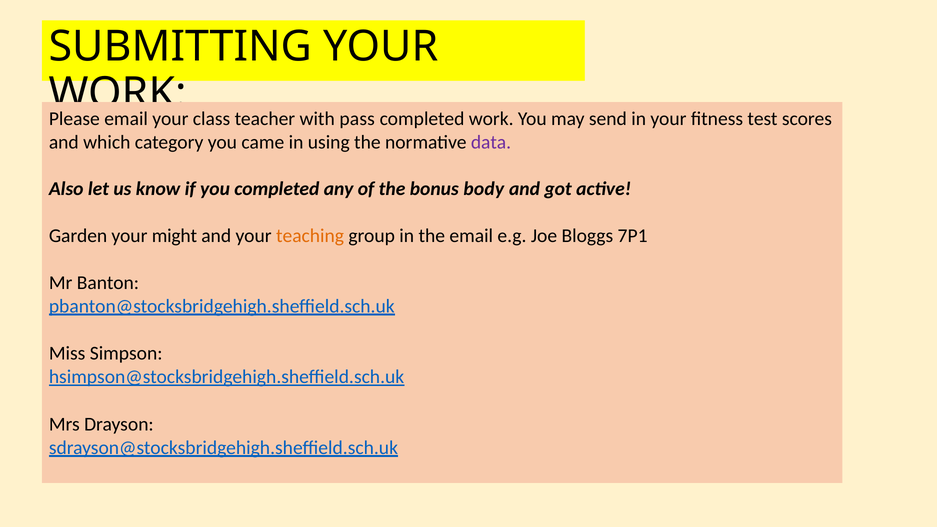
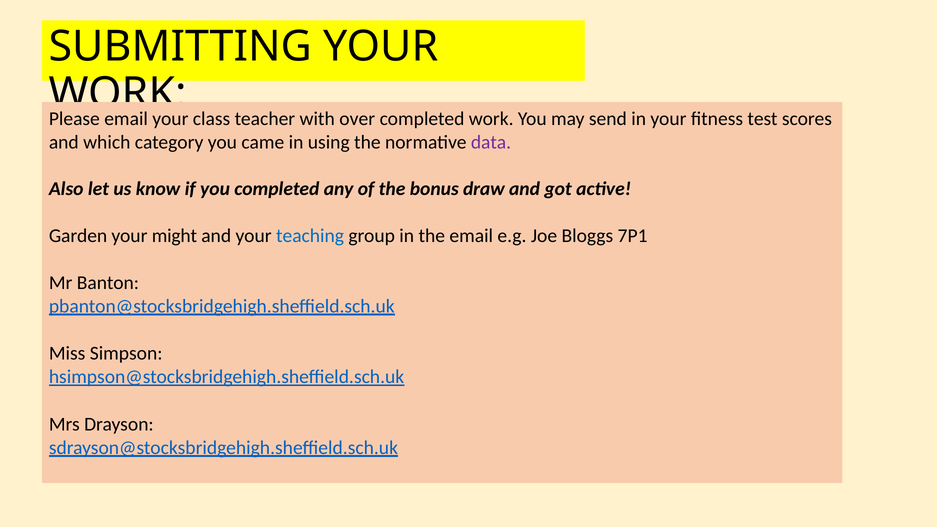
pass: pass -> over (357, 119)
body: body -> draw (484, 189)
teaching colour: orange -> blue (310, 236)
